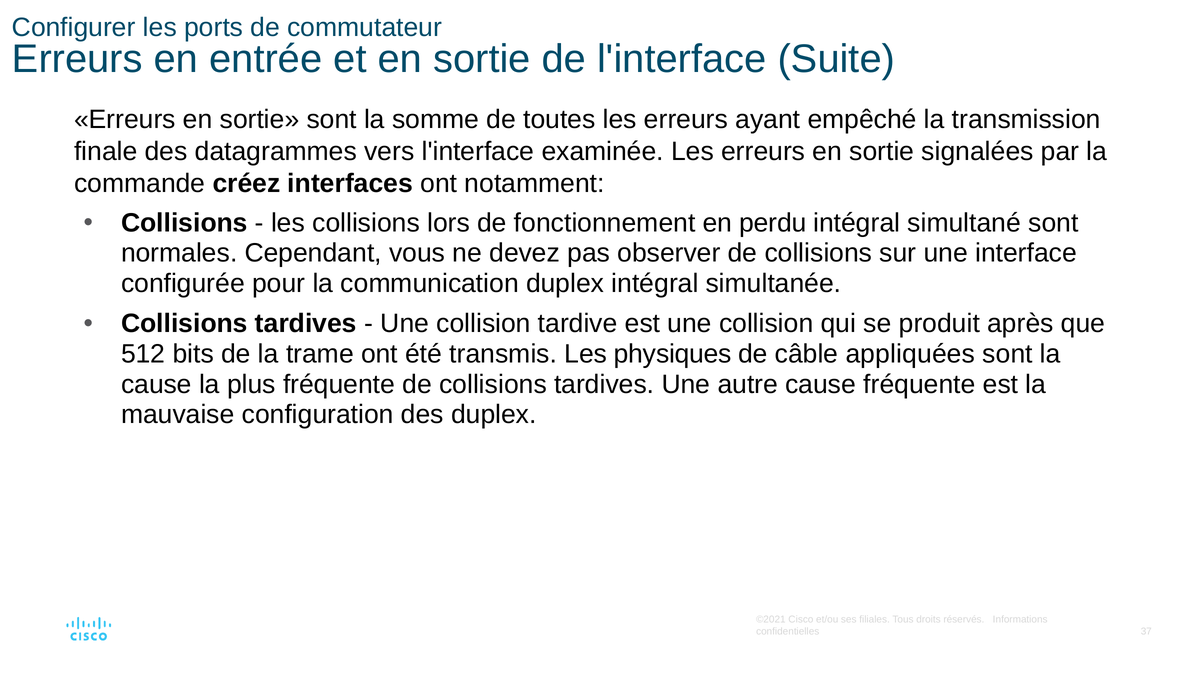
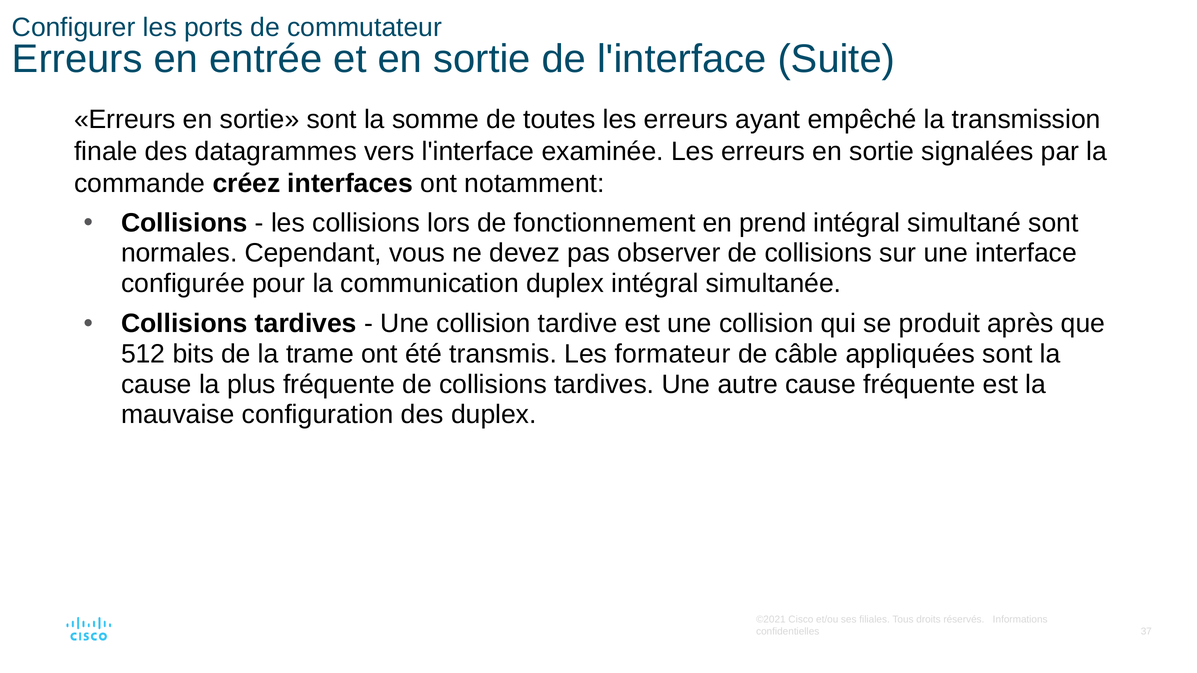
perdu: perdu -> prend (773, 223)
physiques: physiques -> formateur (672, 354)
